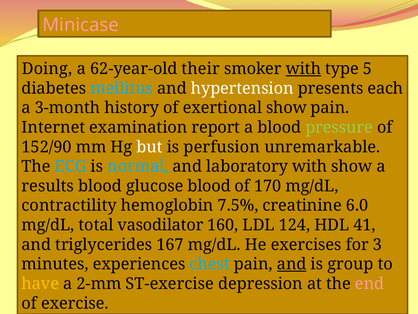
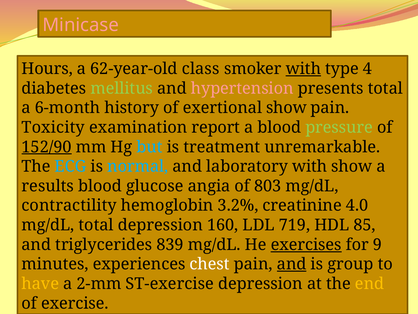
Doing: Doing -> Hours (47, 69)
their: their -> class (201, 69)
5: 5 -> 4 (367, 69)
mellitus colour: light blue -> light green (122, 88)
hypertension colour: white -> pink (242, 88)
presents each: each -> total (385, 88)
3-month: 3-month -> 6-month (68, 108)
Internet: Internet -> Toxicity (53, 127)
152/90 underline: none -> present (47, 147)
but colour: white -> light blue (149, 147)
perfusion: perfusion -> treatment (222, 147)
glucose blood: blood -> angia (209, 186)
170: 170 -> 803 (268, 186)
7.5%: 7.5% -> 3.2% (238, 205)
6.0: 6.0 -> 4.0 (357, 205)
total vasodilator: vasodilator -> depression (160, 225)
124: 124 -> 719 (294, 225)
41: 41 -> 85 (364, 225)
167: 167 -> 839 (170, 244)
exercises underline: none -> present (306, 244)
3: 3 -> 9 (378, 244)
chest colour: light blue -> white (210, 264)
end colour: pink -> yellow (370, 283)
